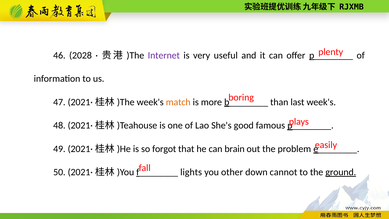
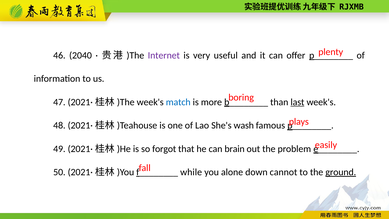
2028: 2028 -> 2040 (80, 55)
match colour: orange -> blue (178, 102)
last underline: none -> present (297, 102)
good: good -> wash (244, 125)
lights: lights -> while (191, 172)
other: other -> alone (232, 172)
